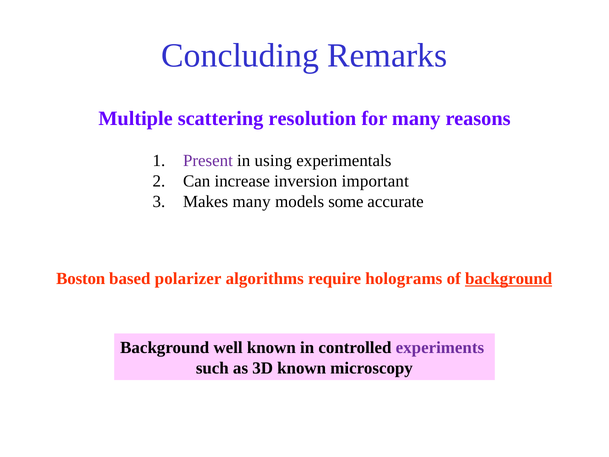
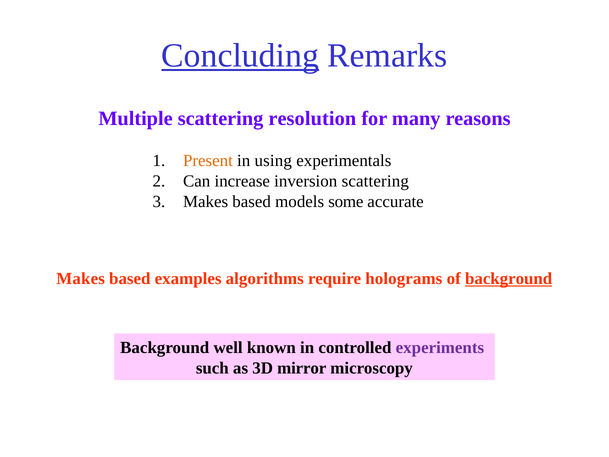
Concluding underline: none -> present (240, 56)
Present colour: purple -> orange (208, 161)
inversion important: important -> scattering (375, 181)
many: many -> based (252, 201)
Boston: Boston -> Makes (81, 278)
polarizer: polarizer -> examples (188, 278)
3D known: known -> mirror (302, 368)
